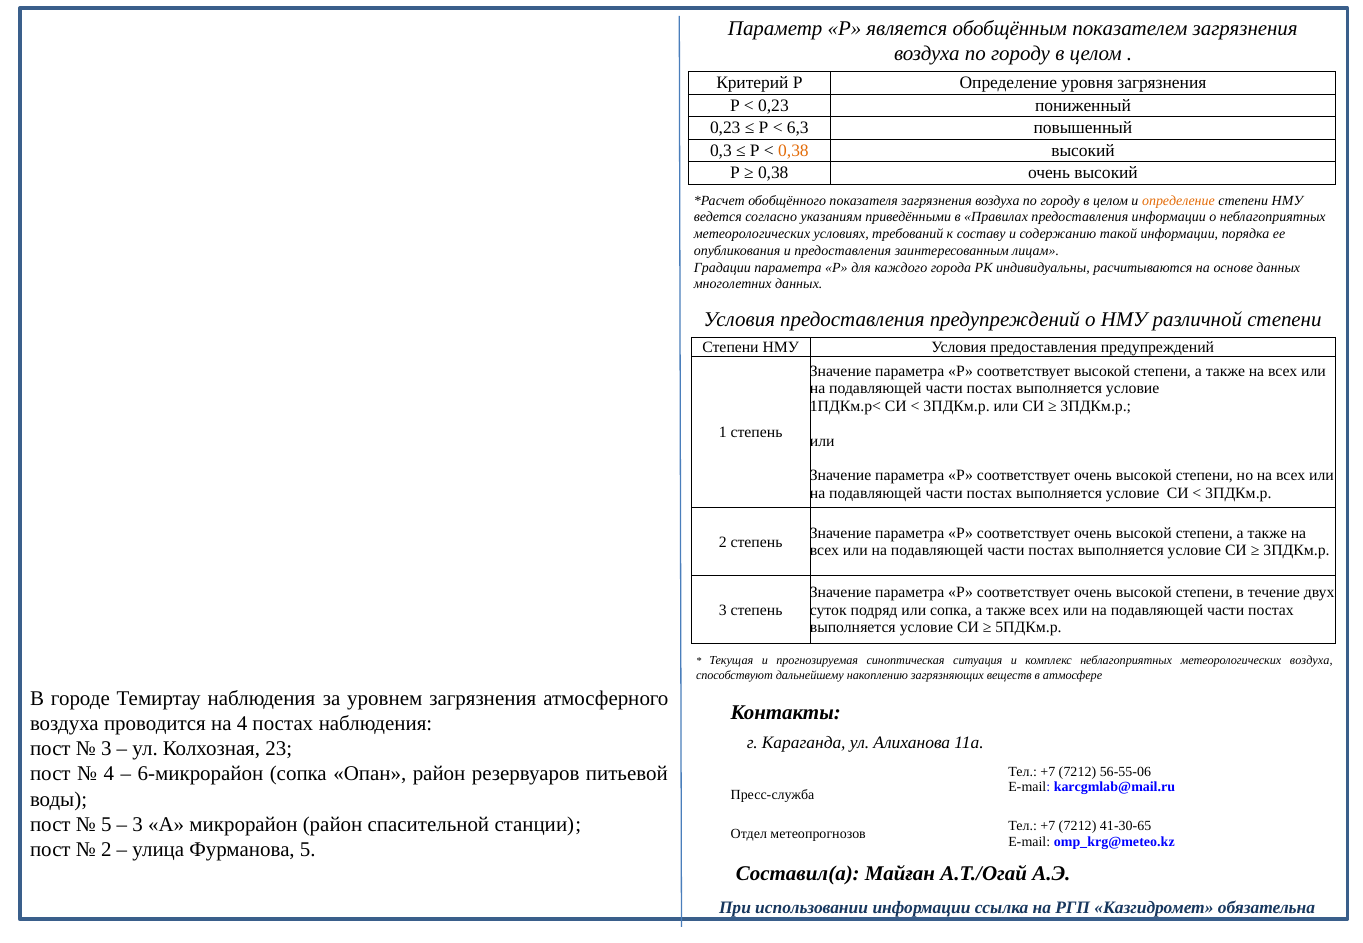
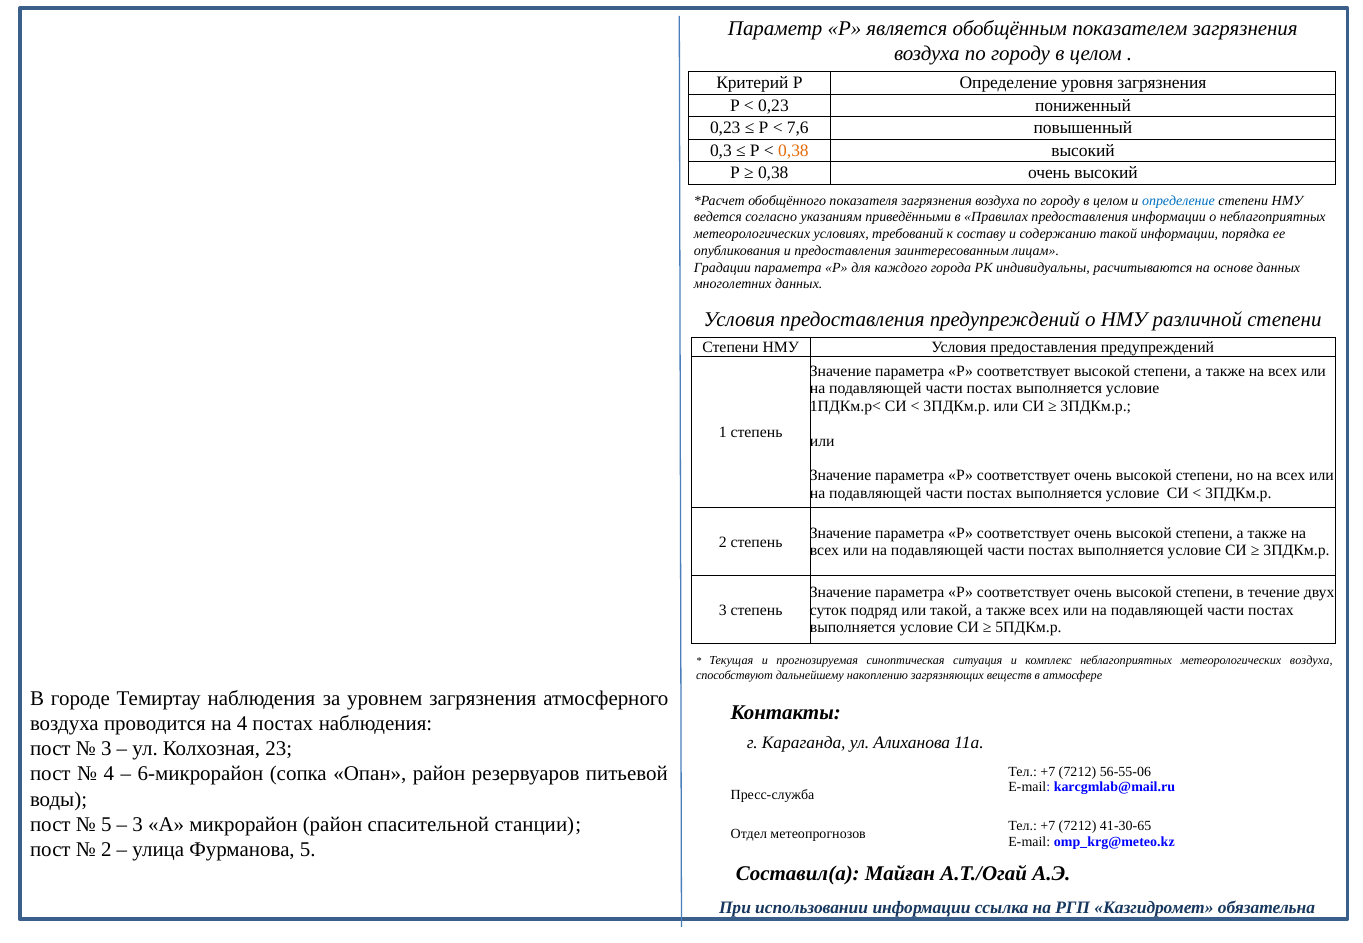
6,3: 6,3 -> 7,6 (798, 128)
определение colour: orange -> blue (1178, 201)
или сопка: сопка -> такой (951, 610)
